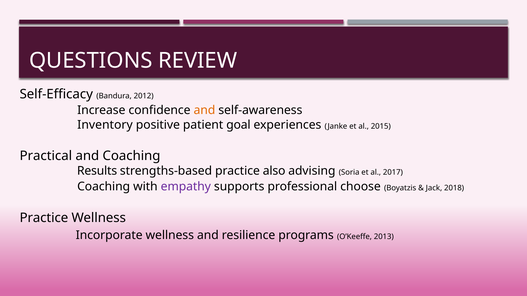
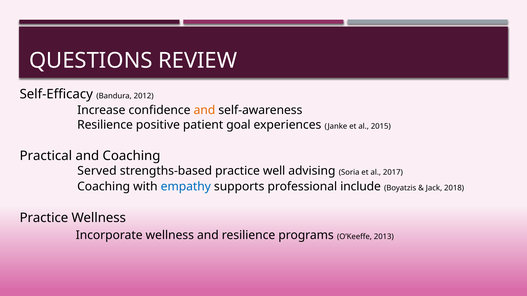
Inventory: Inventory -> Resilience (105, 125)
Results: Results -> Served (97, 171)
also: also -> well (274, 171)
empathy colour: purple -> blue (186, 187)
choose: choose -> include (361, 187)
